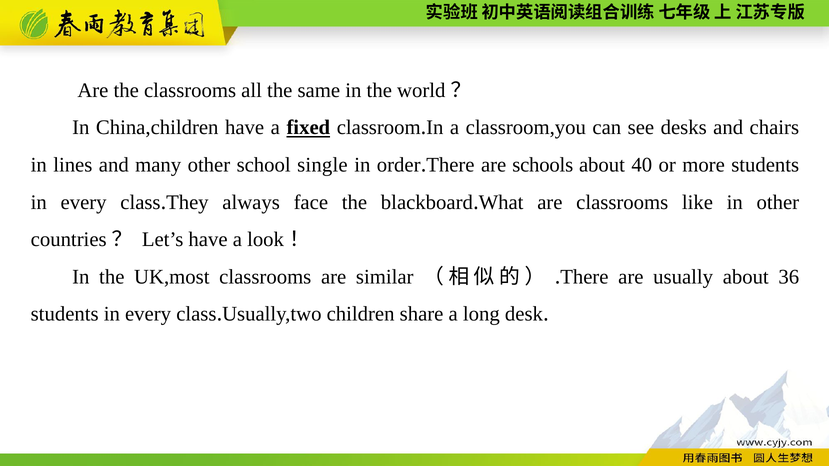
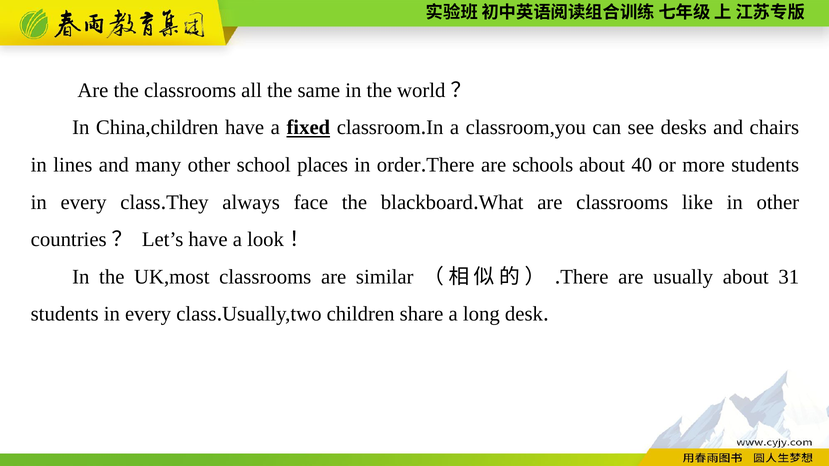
single: single -> places (323, 165)
36: 36 -> 31 (789, 277)
